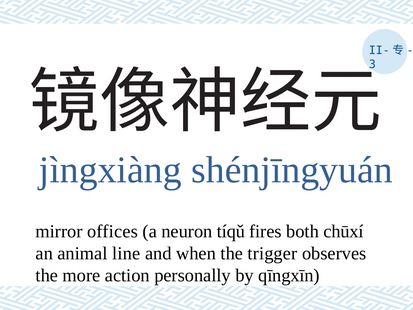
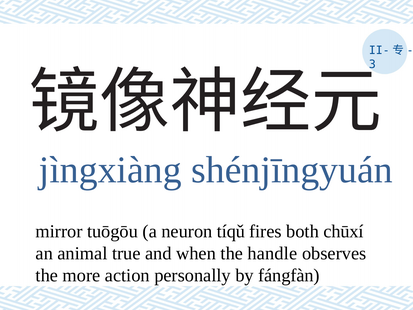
offices: offices -> tuōgōu (113, 231)
line: line -> true (126, 253)
trigger: trigger -> handle (272, 253)
qīngxīn: qīngxīn -> fángfàn (289, 275)
